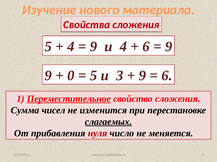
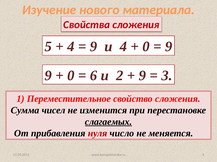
6: 6 -> 0 (146, 47)
5: 5 -> 6 (94, 76)
3: 3 -> 2 (120, 76)
6: 6 -> 3 (167, 76)
Переместительное underline: present -> none (69, 99)
